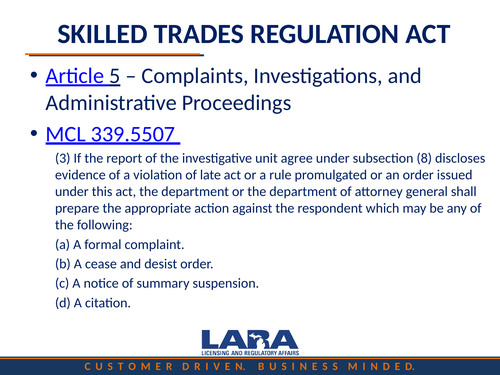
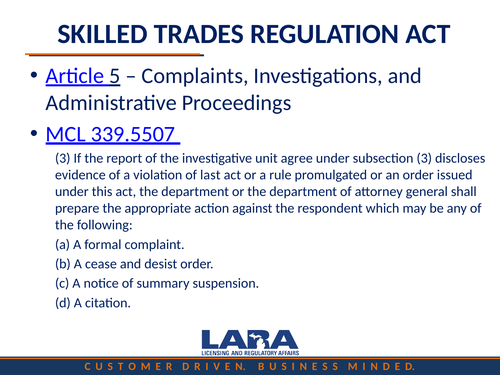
subsection 8: 8 -> 3 (424, 158)
late: late -> last (210, 175)
